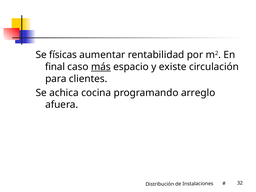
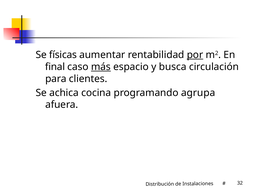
por underline: none -> present (195, 55)
existe: existe -> busca (173, 67)
arreglo: arreglo -> agrupa (198, 93)
